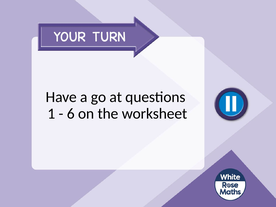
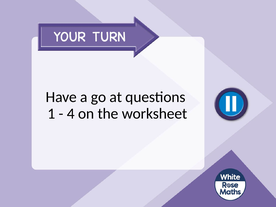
6: 6 -> 4 (71, 114)
